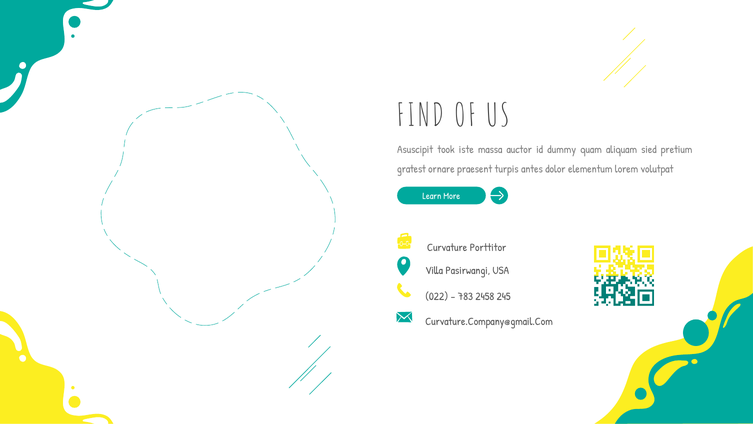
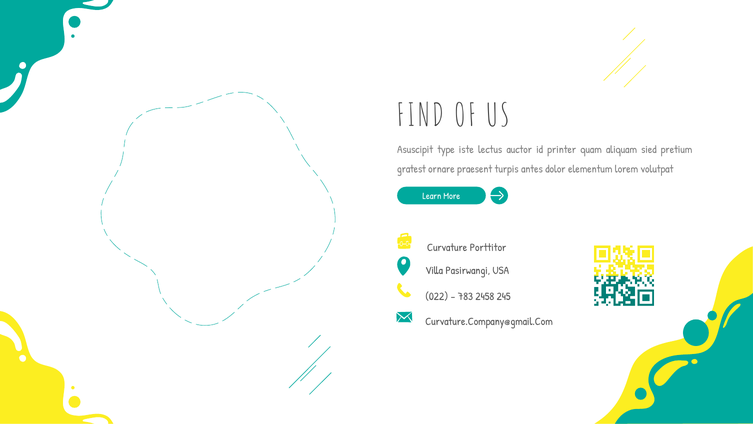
took: took -> type (446, 149)
massa: massa -> lectus (490, 149)
dummy: dummy -> printer (562, 149)
